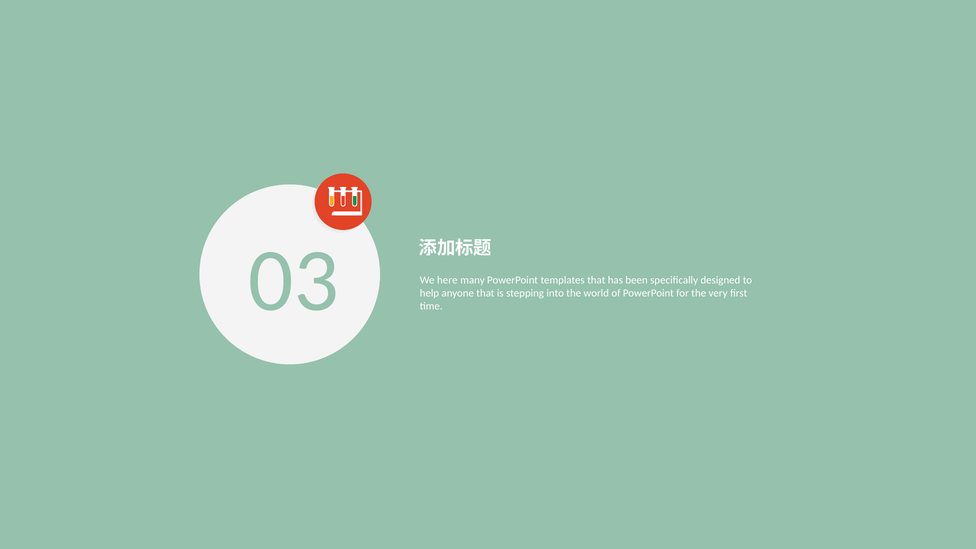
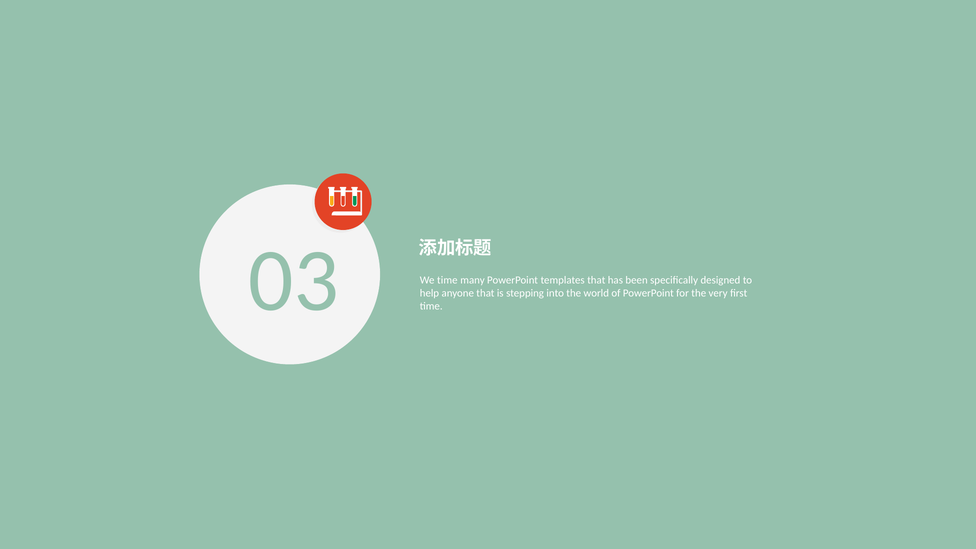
We here: here -> time (447, 280)
